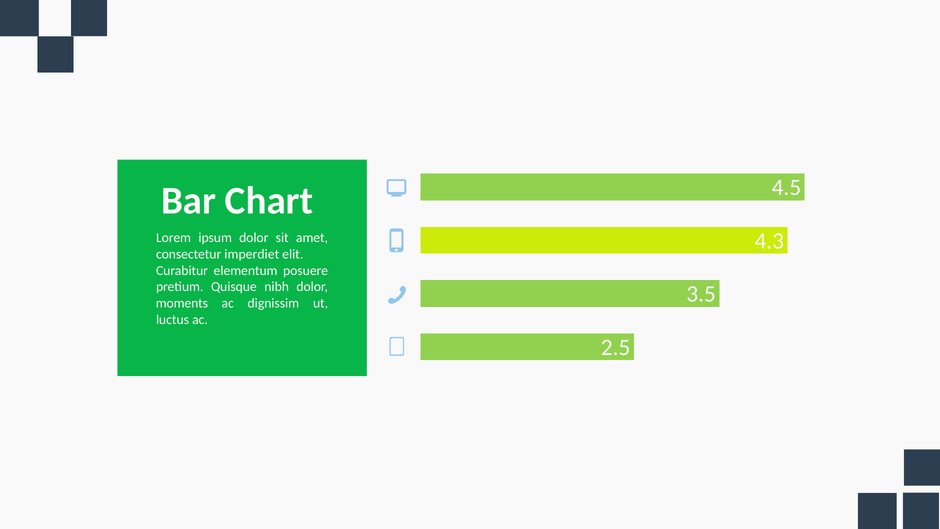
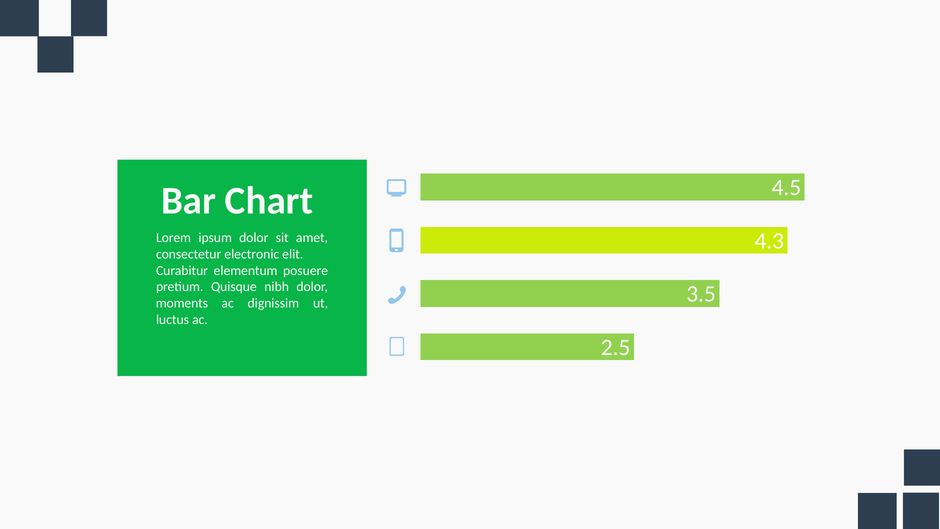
imperdiet: imperdiet -> electronic (252, 254)
